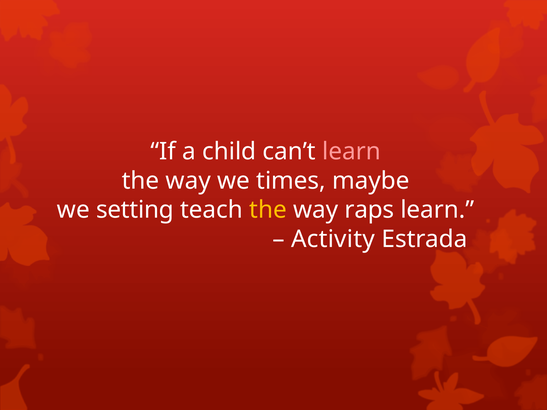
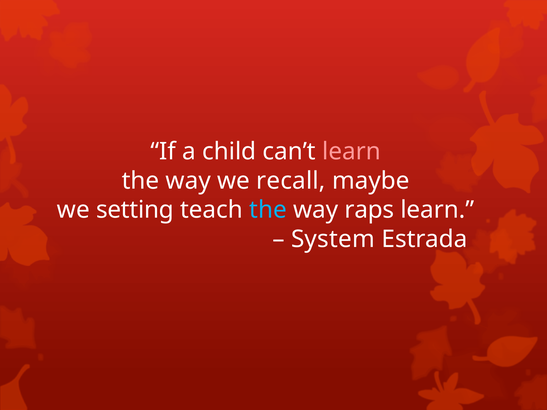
times: times -> recall (291, 181)
the colour: yellow -> light blue (268, 210)
Activity: Activity -> System (333, 239)
